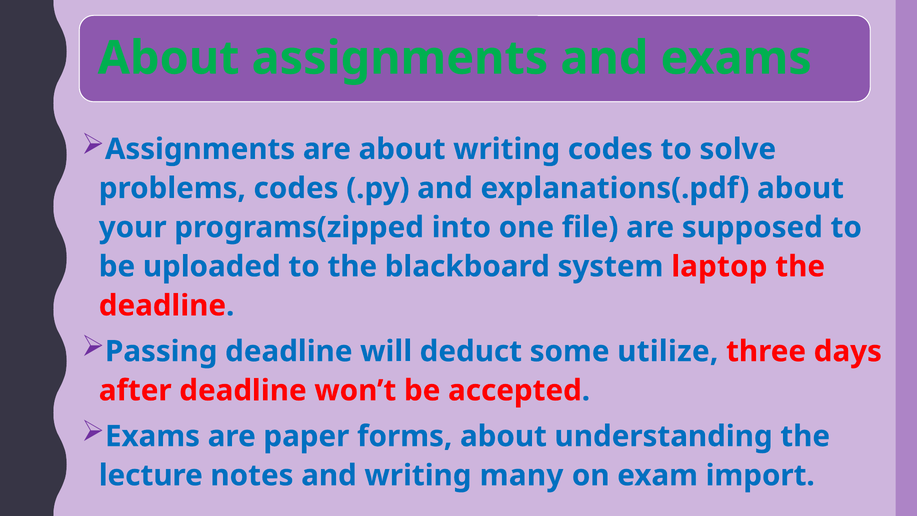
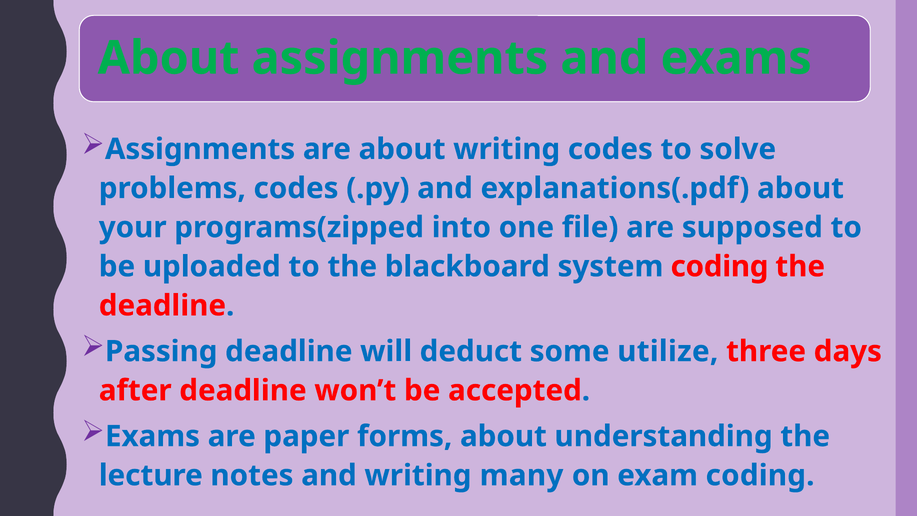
system laptop: laptop -> coding (720, 266)
exam import: import -> coding (760, 475)
